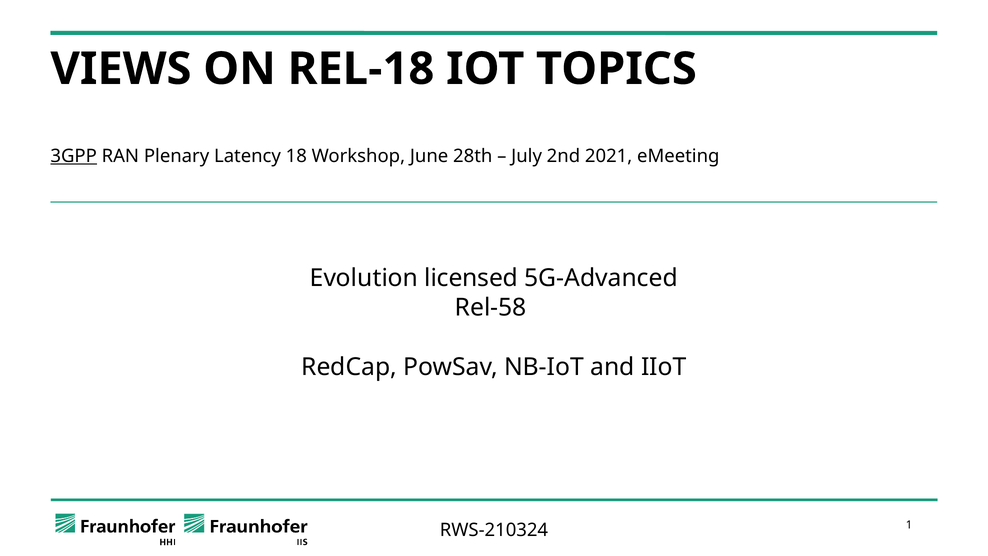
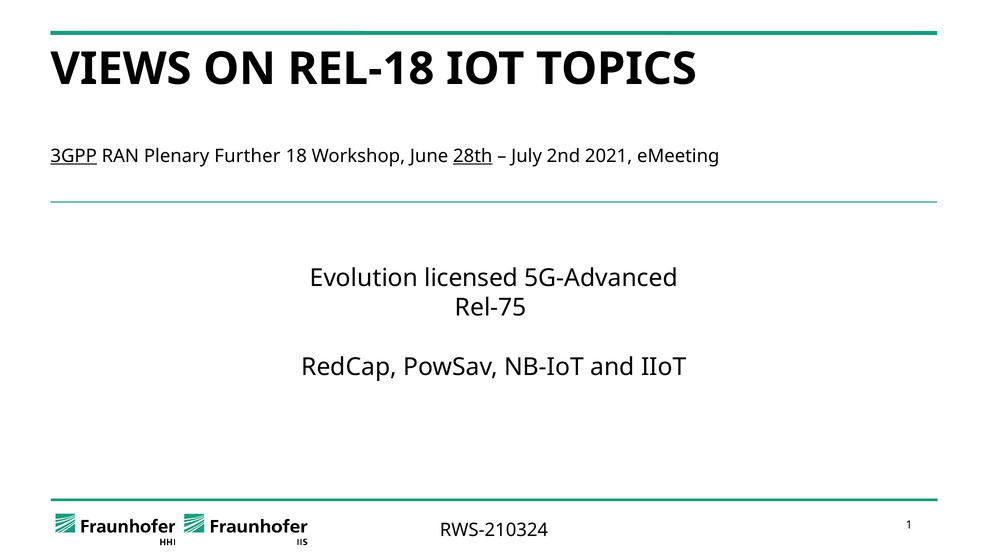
Latency: Latency -> Further (247, 156)
28th underline: none -> present (473, 156)
Rel-58: Rel-58 -> Rel-75 (491, 307)
